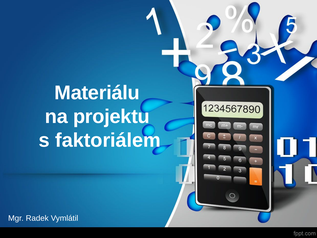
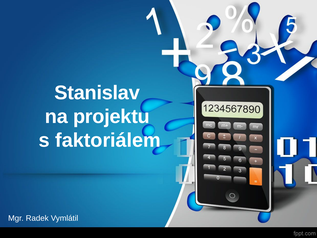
Materiálu: Materiálu -> Stanislav (97, 93)
